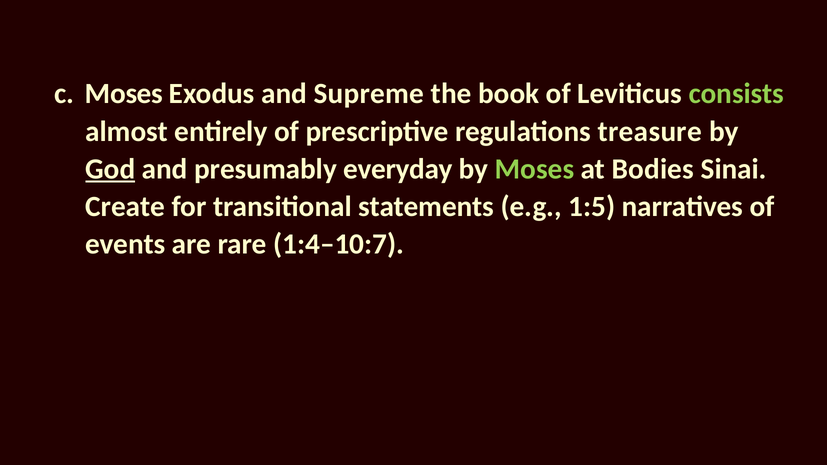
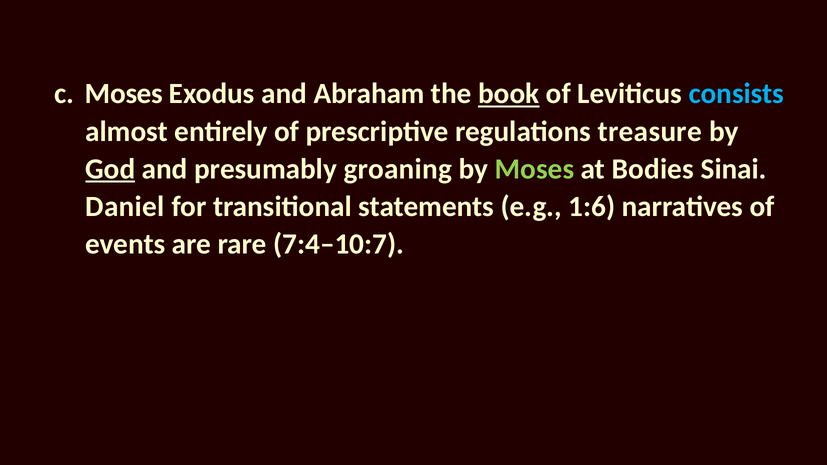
Supreme: Supreme -> Abraham (369, 94)
book underline: none -> present (509, 94)
consists colour: light green -> light blue (736, 94)
everyday: everyday -> groaning (398, 169)
Create: Create -> Daniel (125, 207)
1:5: 1:5 -> 1:6 (592, 207)
1:4–10:7: 1:4–10:7 -> 7:4–10:7 (339, 244)
